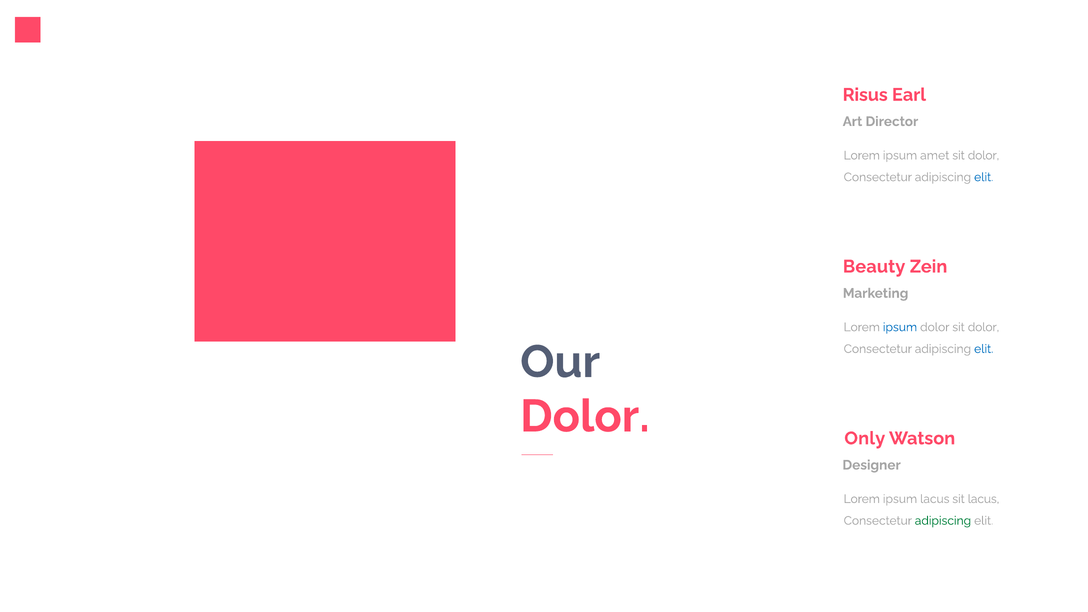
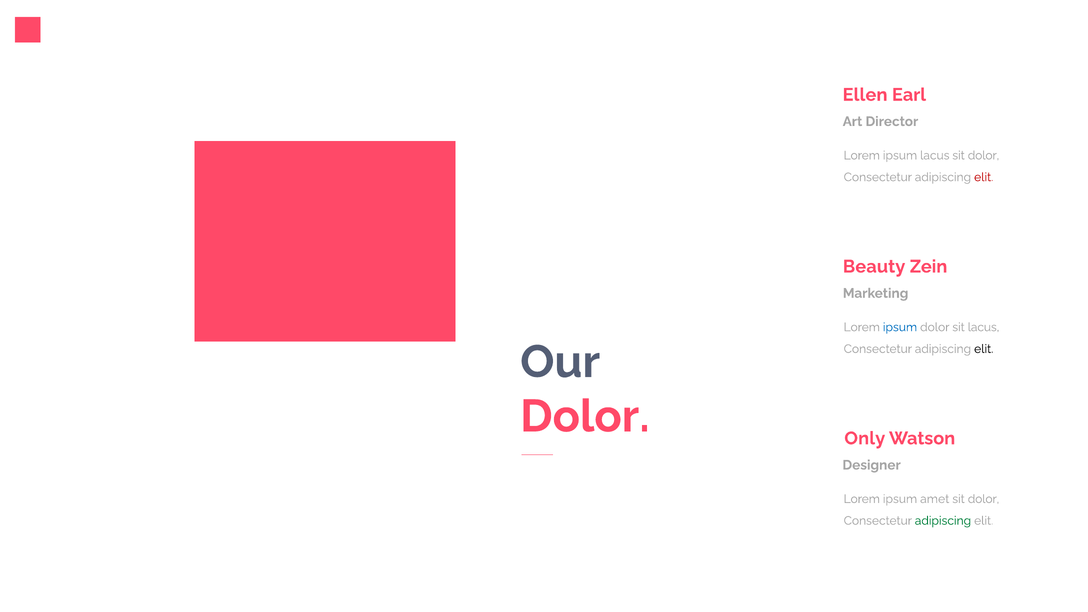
Risus: Risus -> Ellen (865, 95)
ipsum amet: amet -> lacus (935, 155)
elit colour: blue -> red (984, 177)
dolor sit dolor: dolor -> lacus (984, 327)
elit colour: blue -> black (984, 349)
ipsum lacus: lacus -> amet (935, 499)
lacus: lacus -> dolor (984, 499)
